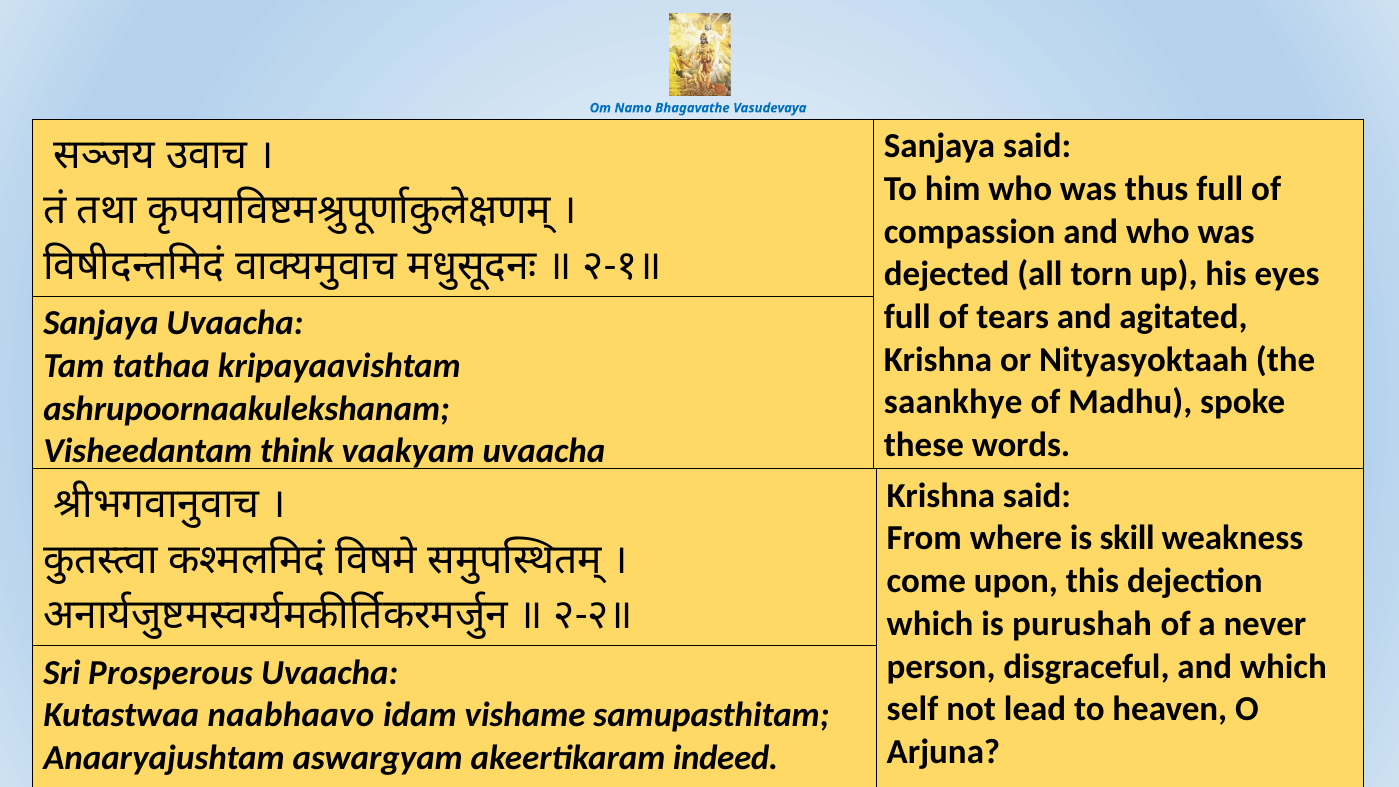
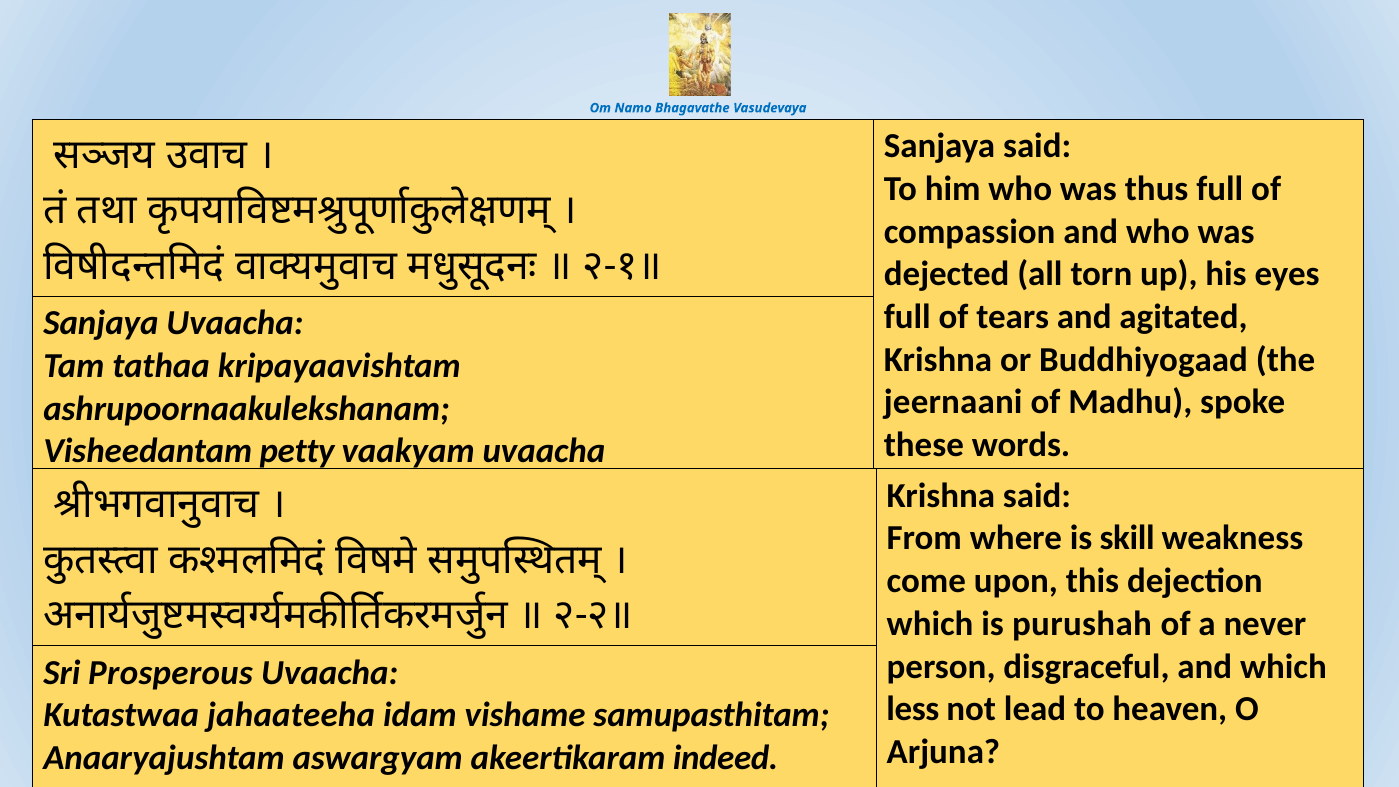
Nityasyoktaah: Nityasyoktaah -> Buddhiyogaad (1144, 360)
saankhye: saankhye -> jeernaani (953, 402)
think: think -> petty (297, 451)
self: self -> less (913, 709)
naabhaavo: naabhaavo -> jahaateeha (291, 715)
